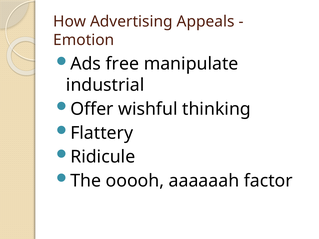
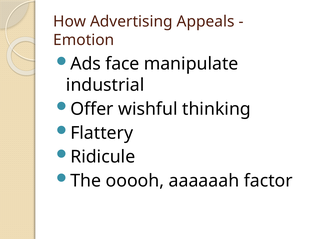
free: free -> face (122, 64)
